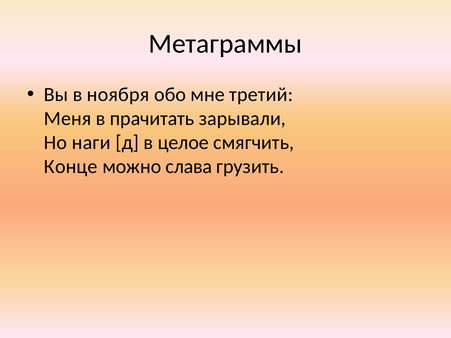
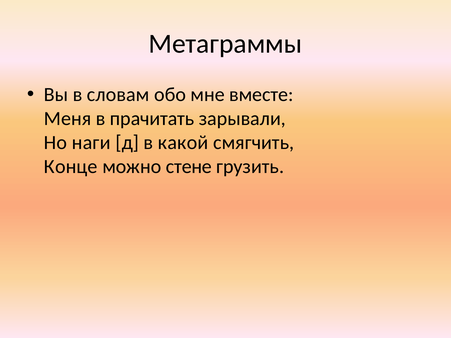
ноября: ноября -> словам (118, 95)
третий: третий -> вместе (261, 95)
целое: целое -> какой (183, 143)
слава: слава -> стене (189, 167)
